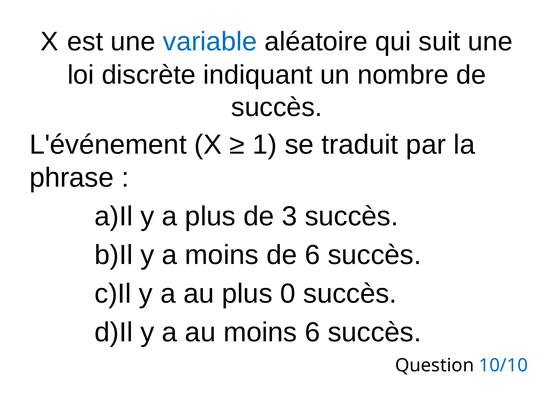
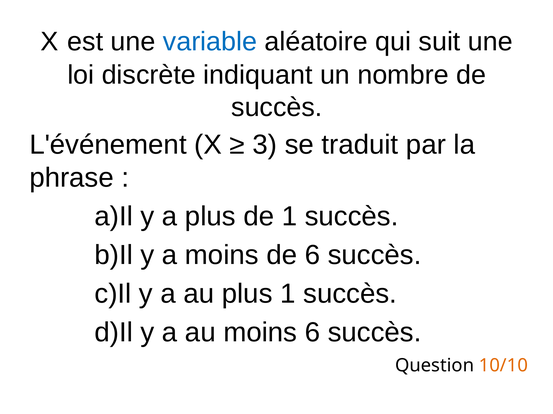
1: 1 -> 3 (265, 145)
de 3: 3 -> 1 (289, 217)
plus 0: 0 -> 1 (288, 294)
10/10 colour: blue -> orange (503, 366)
